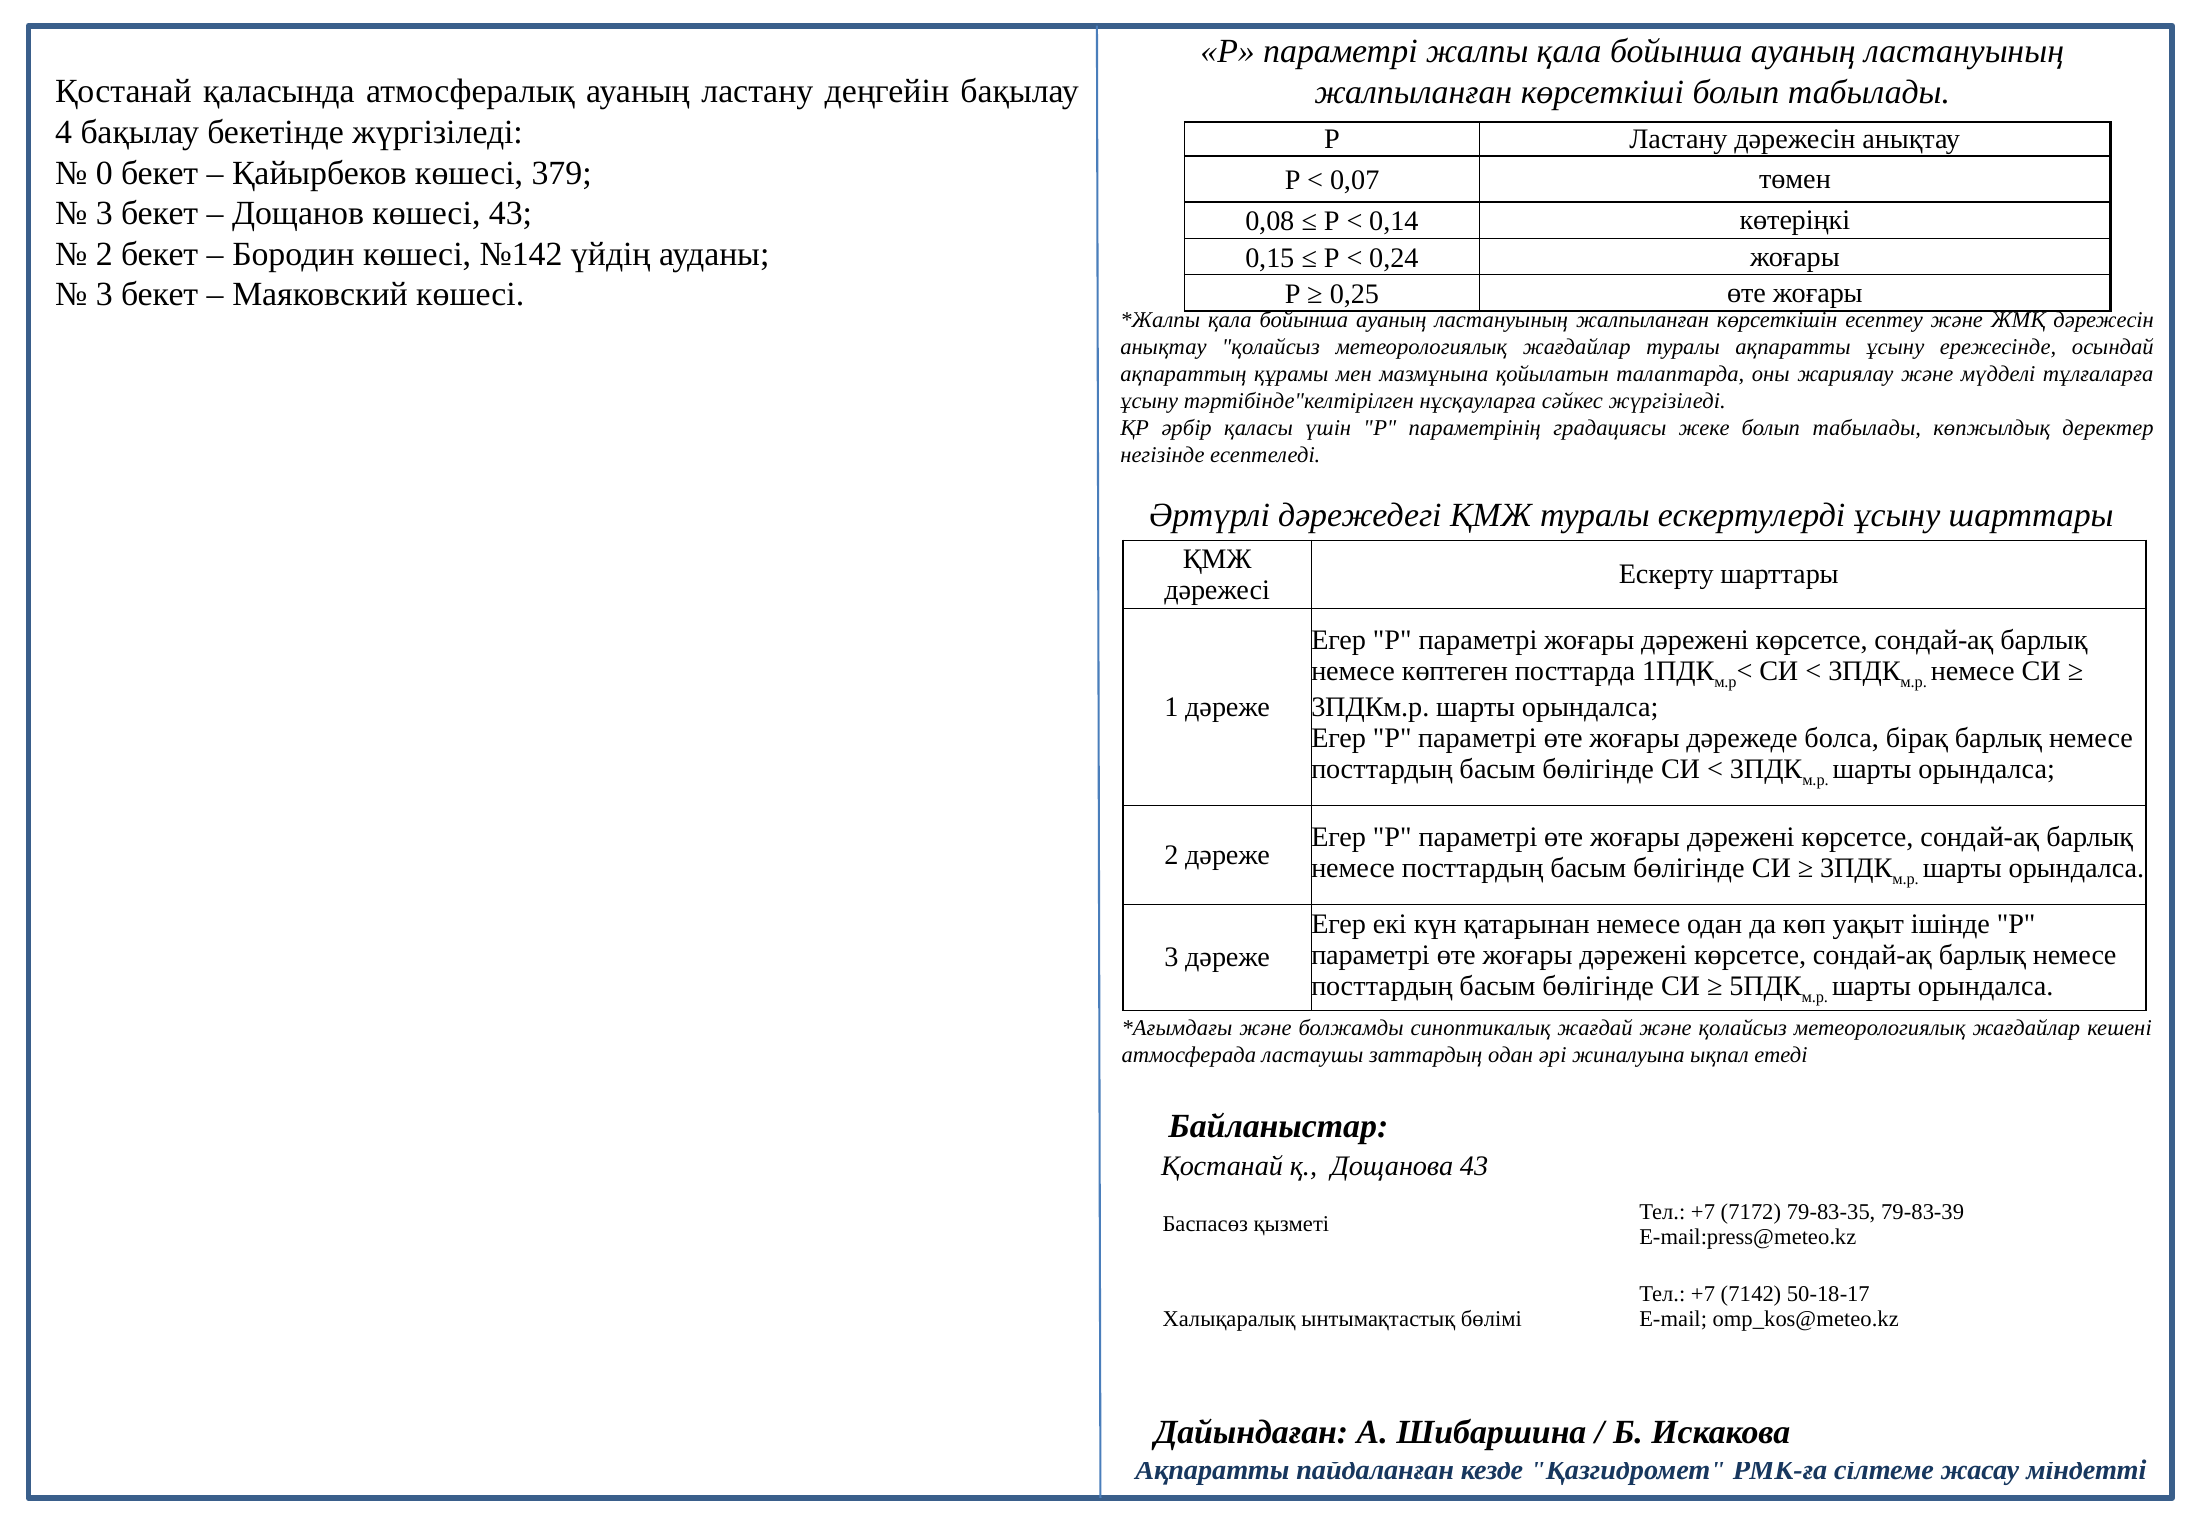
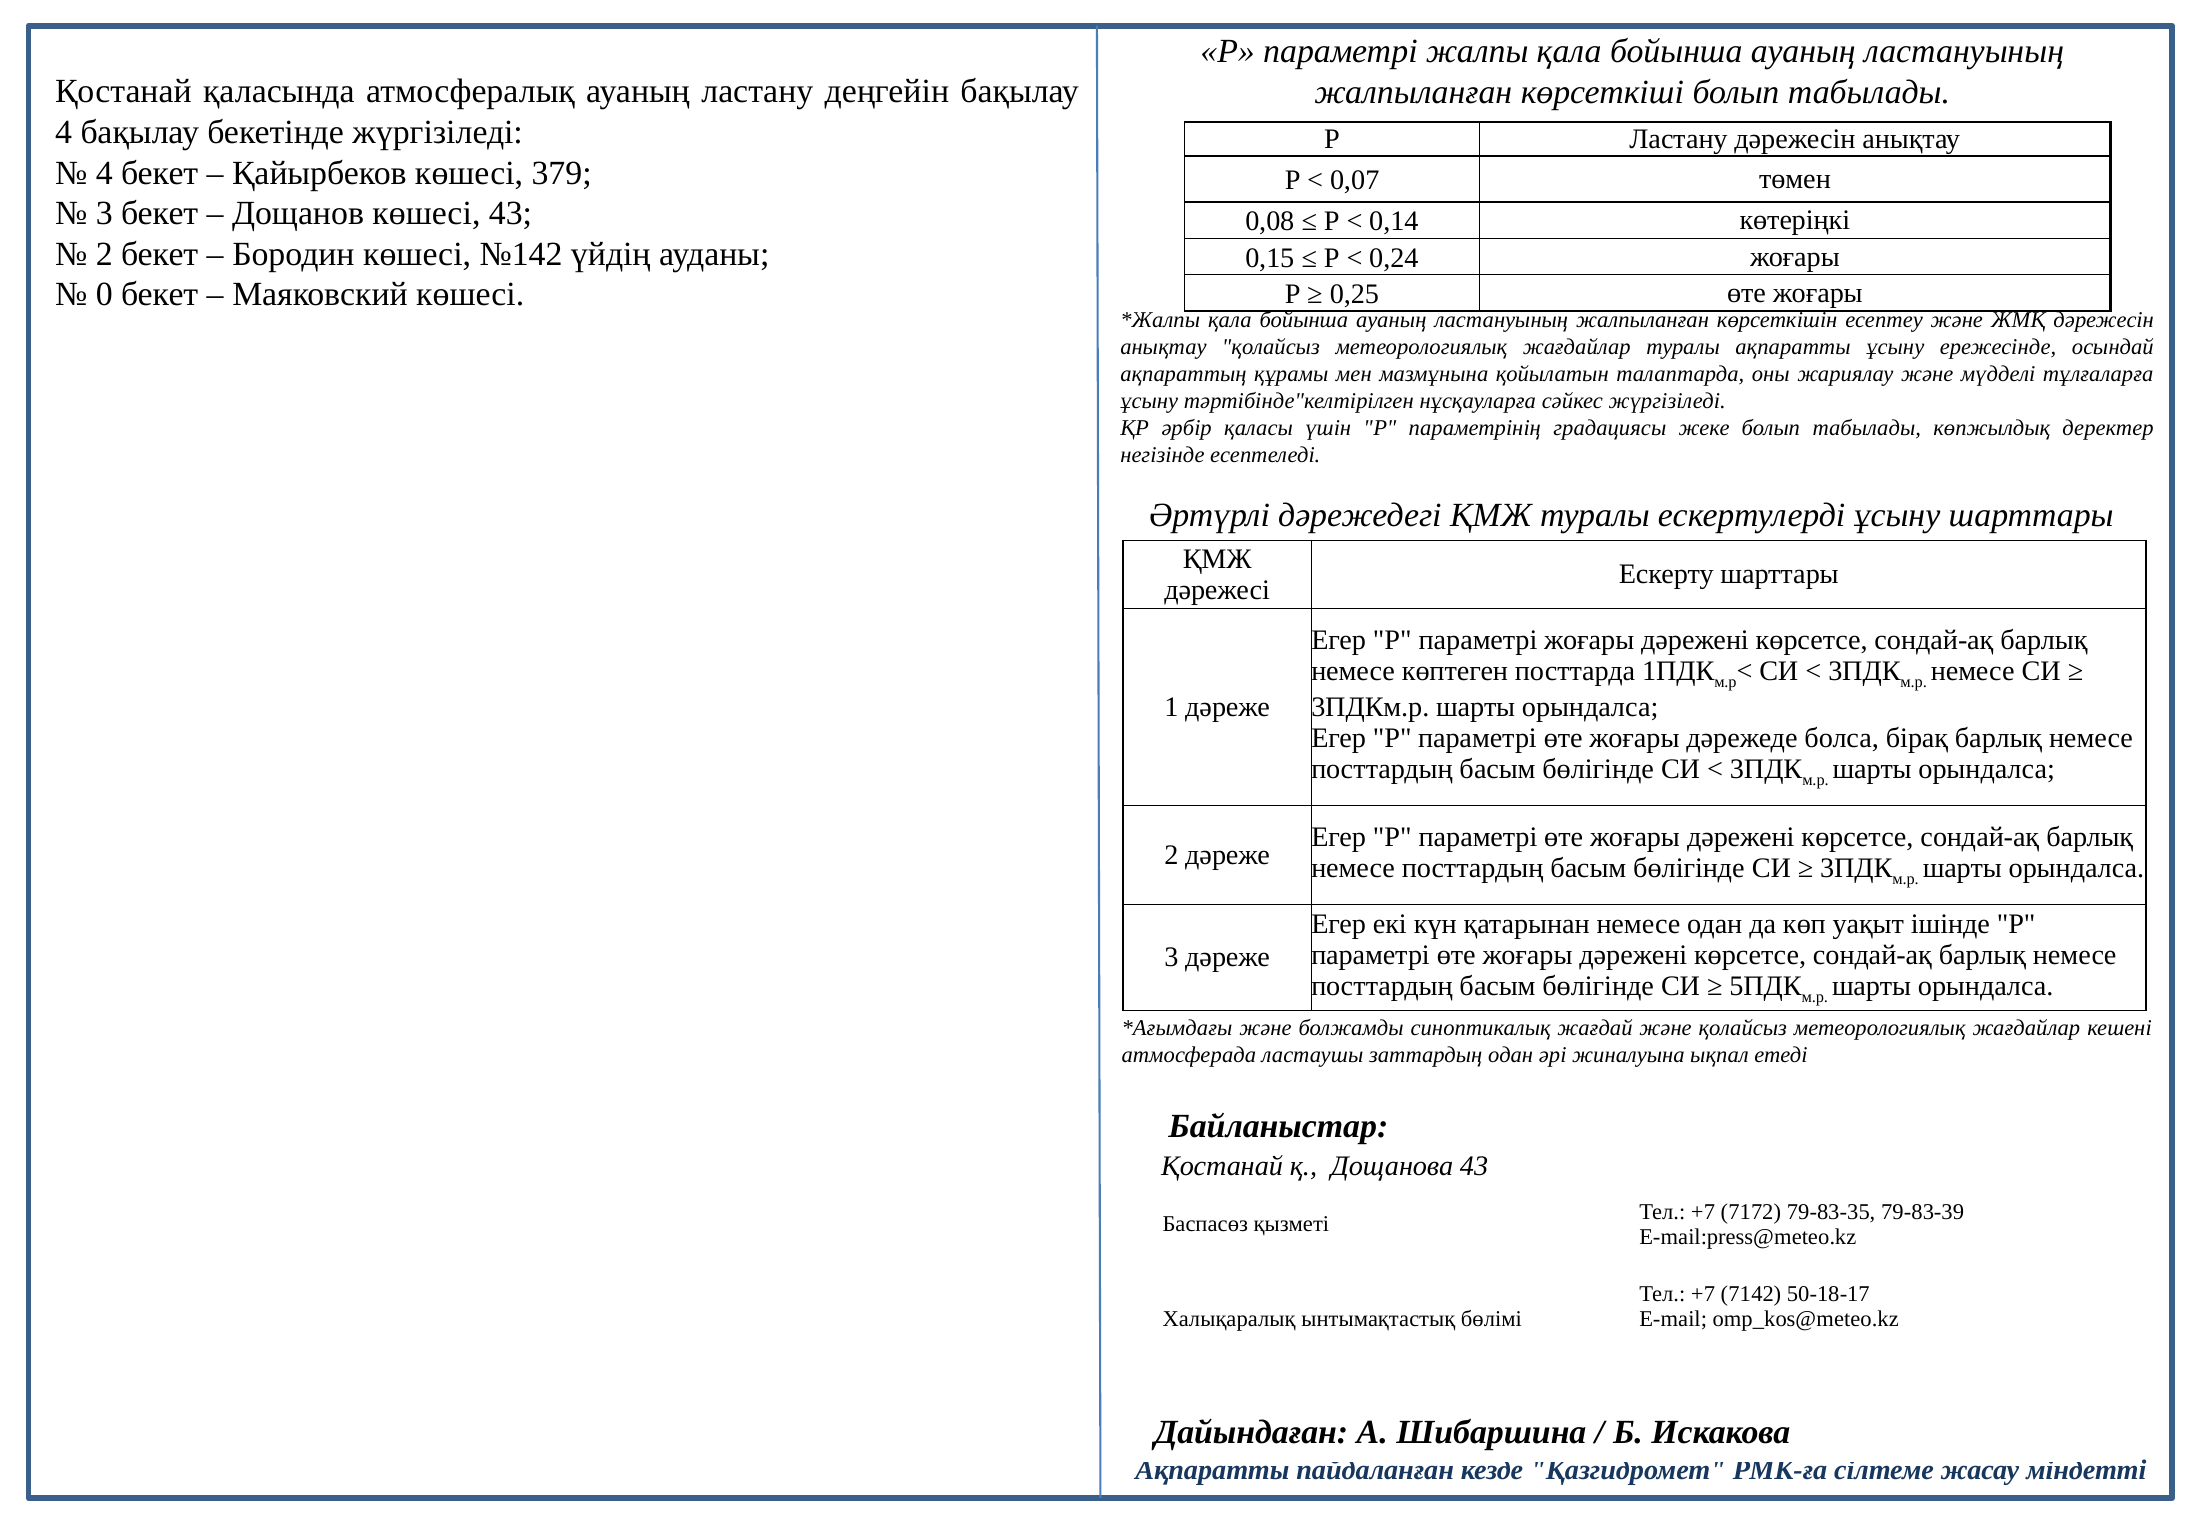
0: 0 -> 4 (104, 173)
3: 3 -> 0 (104, 295)
